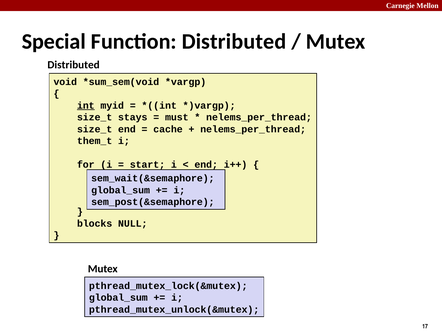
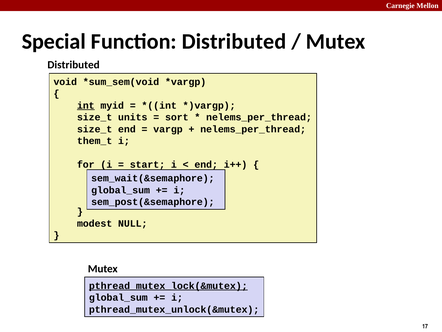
stays: stays -> units (133, 117)
must: must -> sort (177, 117)
cache: cache -> vargp (168, 129)
blocks: blocks -> modest (95, 223)
pthread_mutex_lock(&mutex underline: none -> present (168, 285)
